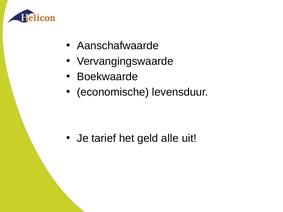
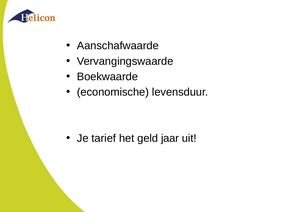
alle: alle -> jaar (170, 138)
